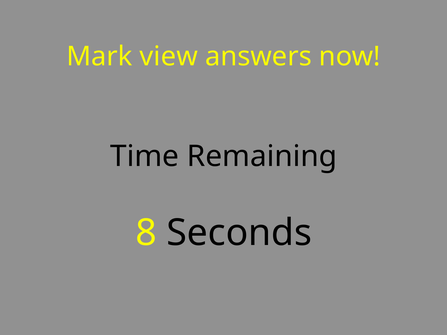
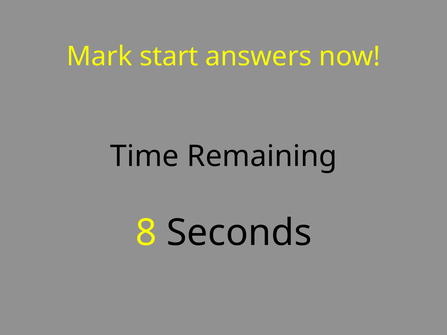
view: view -> start (169, 57)
